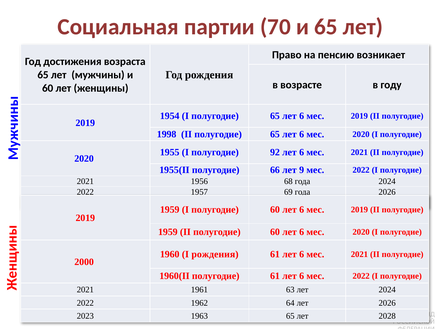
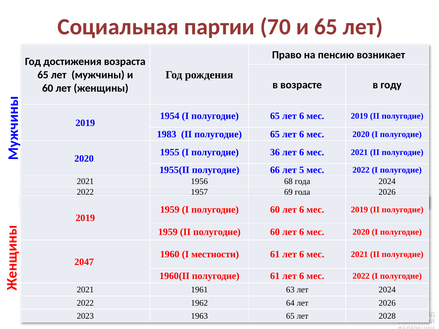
1998: 1998 -> 1983 (167, 134)
92: 92 -> 36 (275, 153)
9: 9 -> 5 (302, 170)
I рождения: рождения -> местности (215, 255)
2000: 2000 -> 2047 (84, 262)
